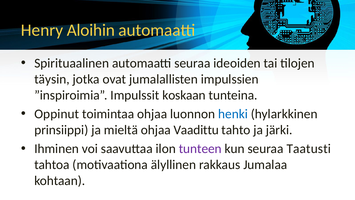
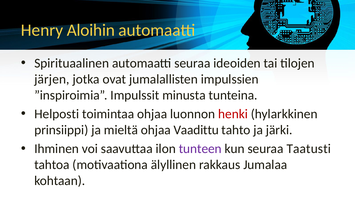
täysin: täysin -> järjen (52, 79)
koskaan: koskaan -> minusta (184, 95)
Oppinut: Oppinut -> Helposti (57, 114)
henki colour: blue -> red (233, 114)
